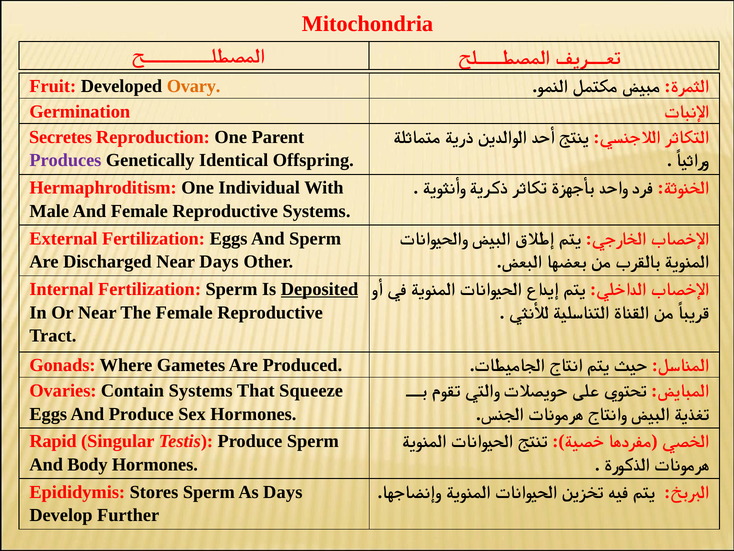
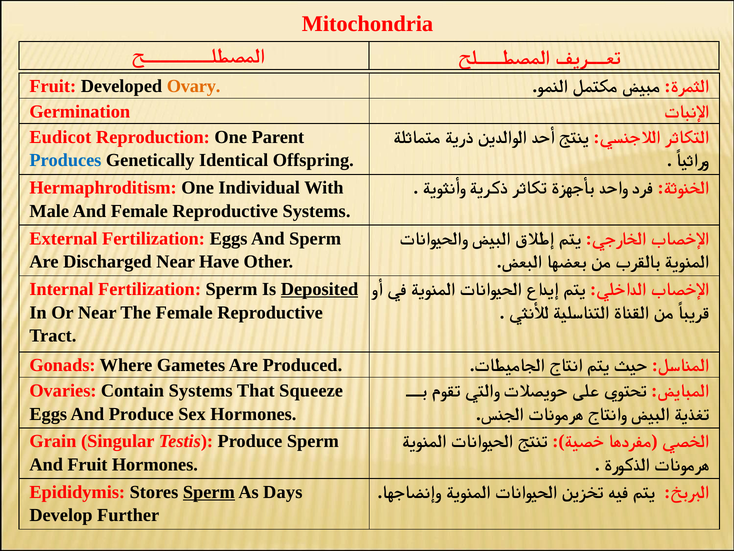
Secretes: Secretes -> Eudicot (60, 137)
Produces colour: purple -> blue (65, 160)
Near Days: Days -> Have (219, 262)
Rapid: Rapid -> Grain (53, 441)
And Body: Body -> Fruit (87, 464)
Sperm underline: none -> present (209, 492)
